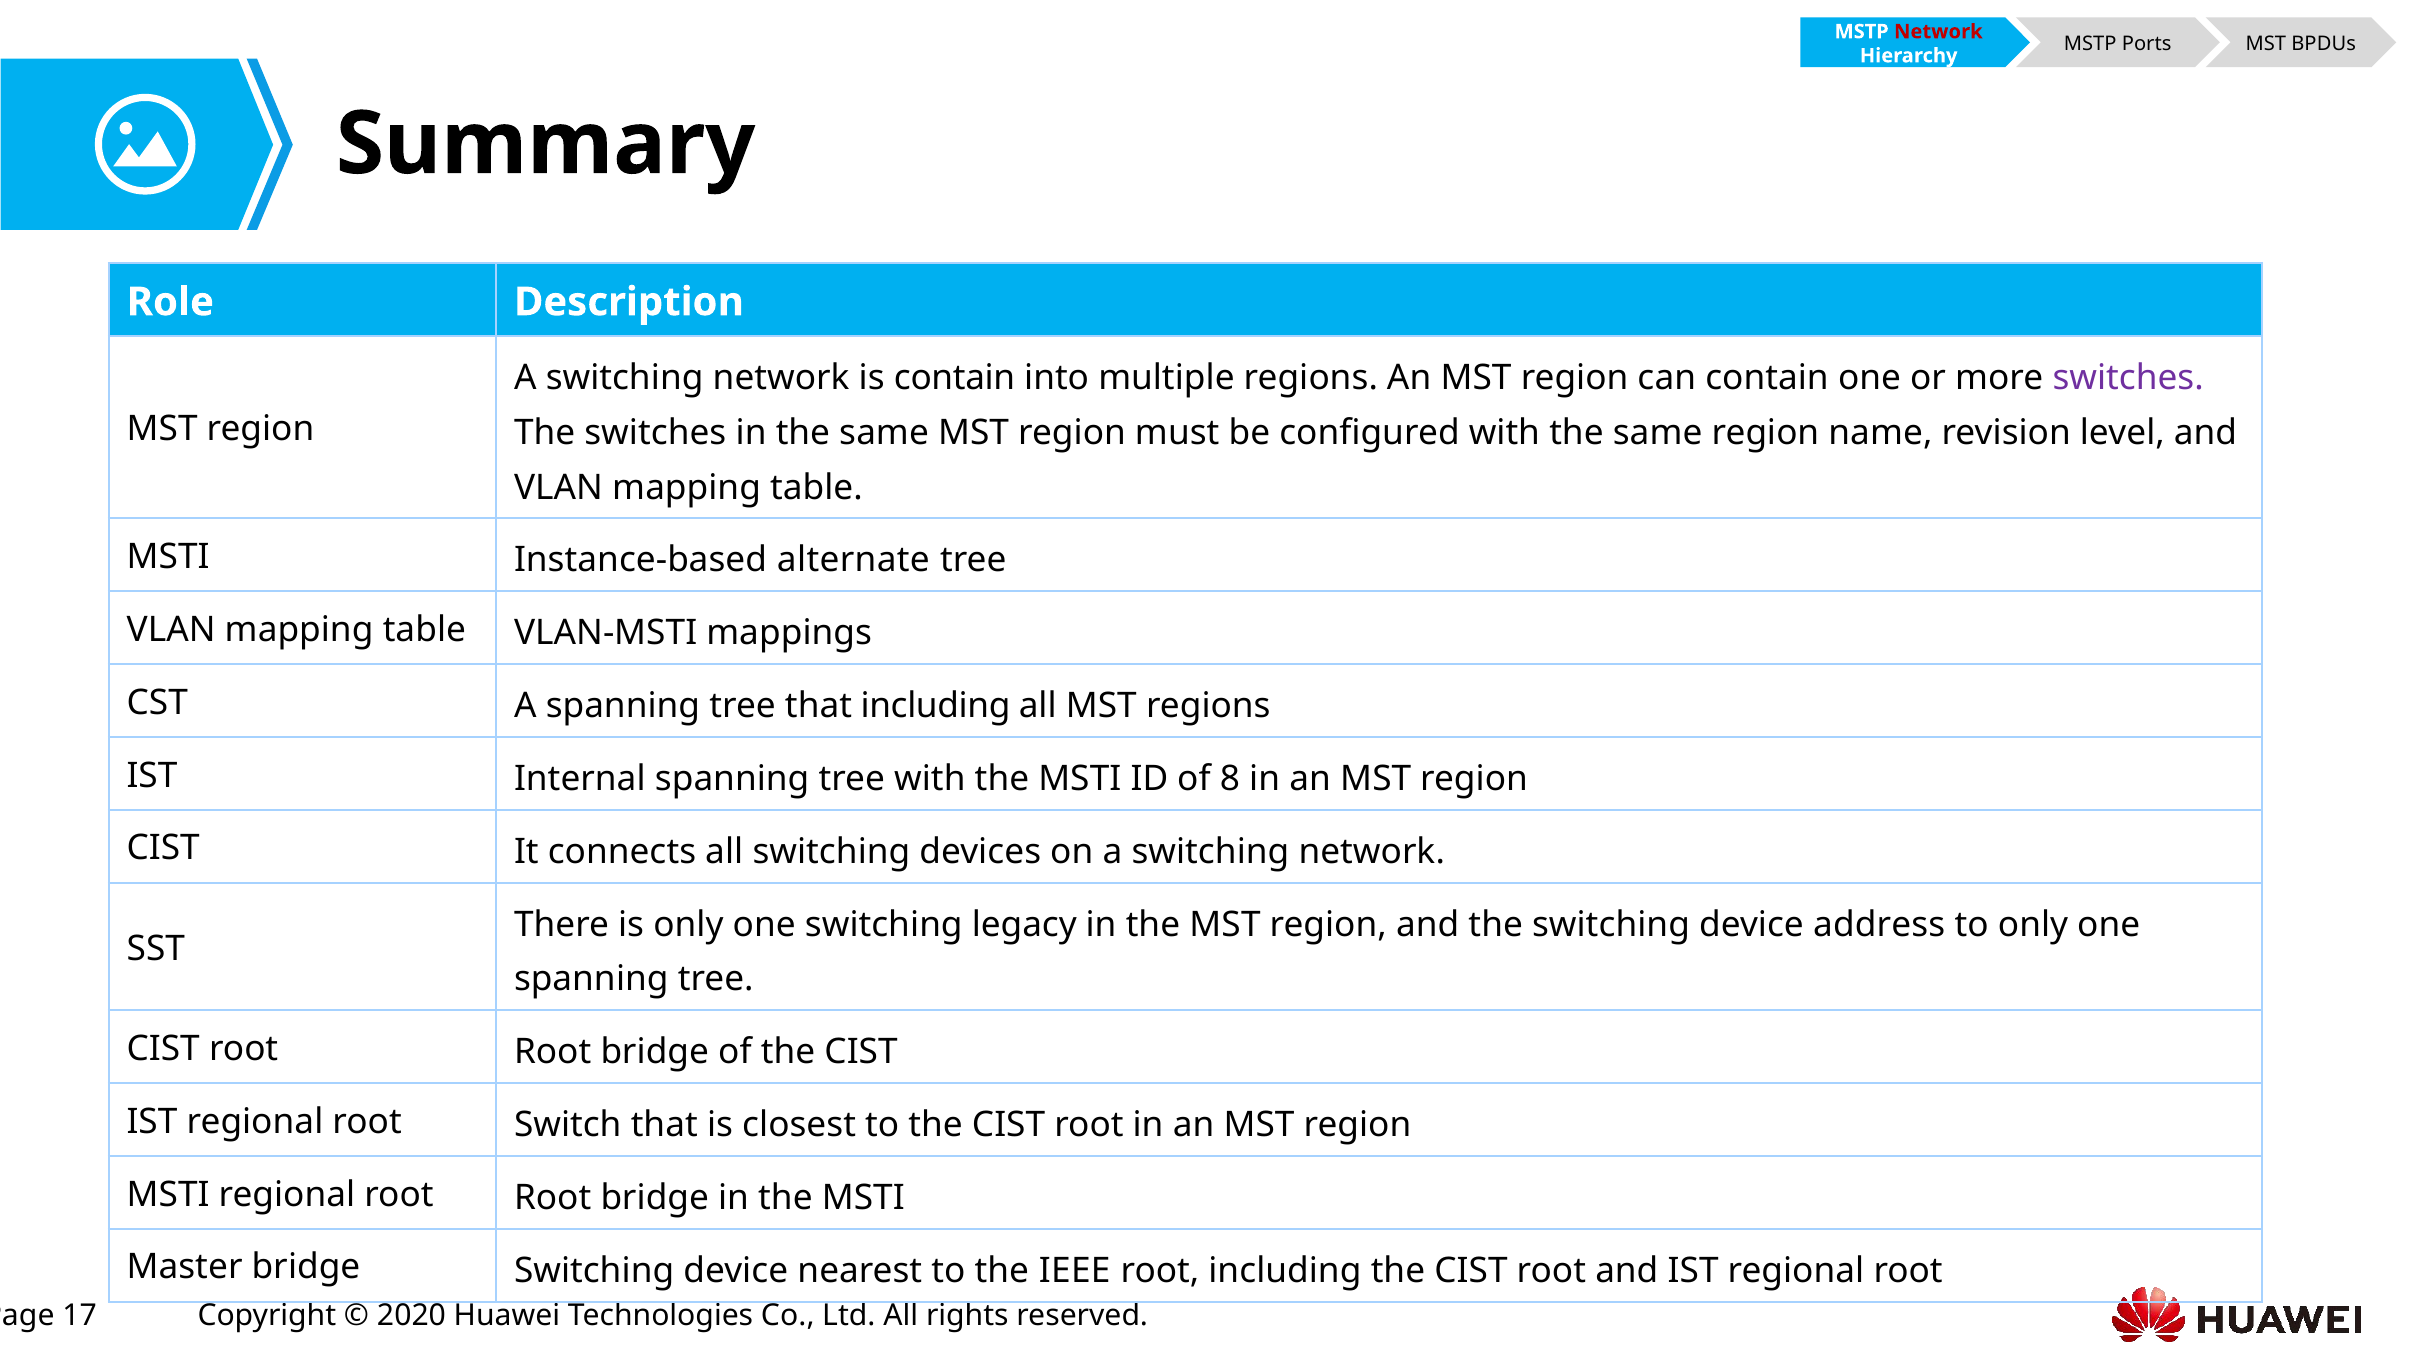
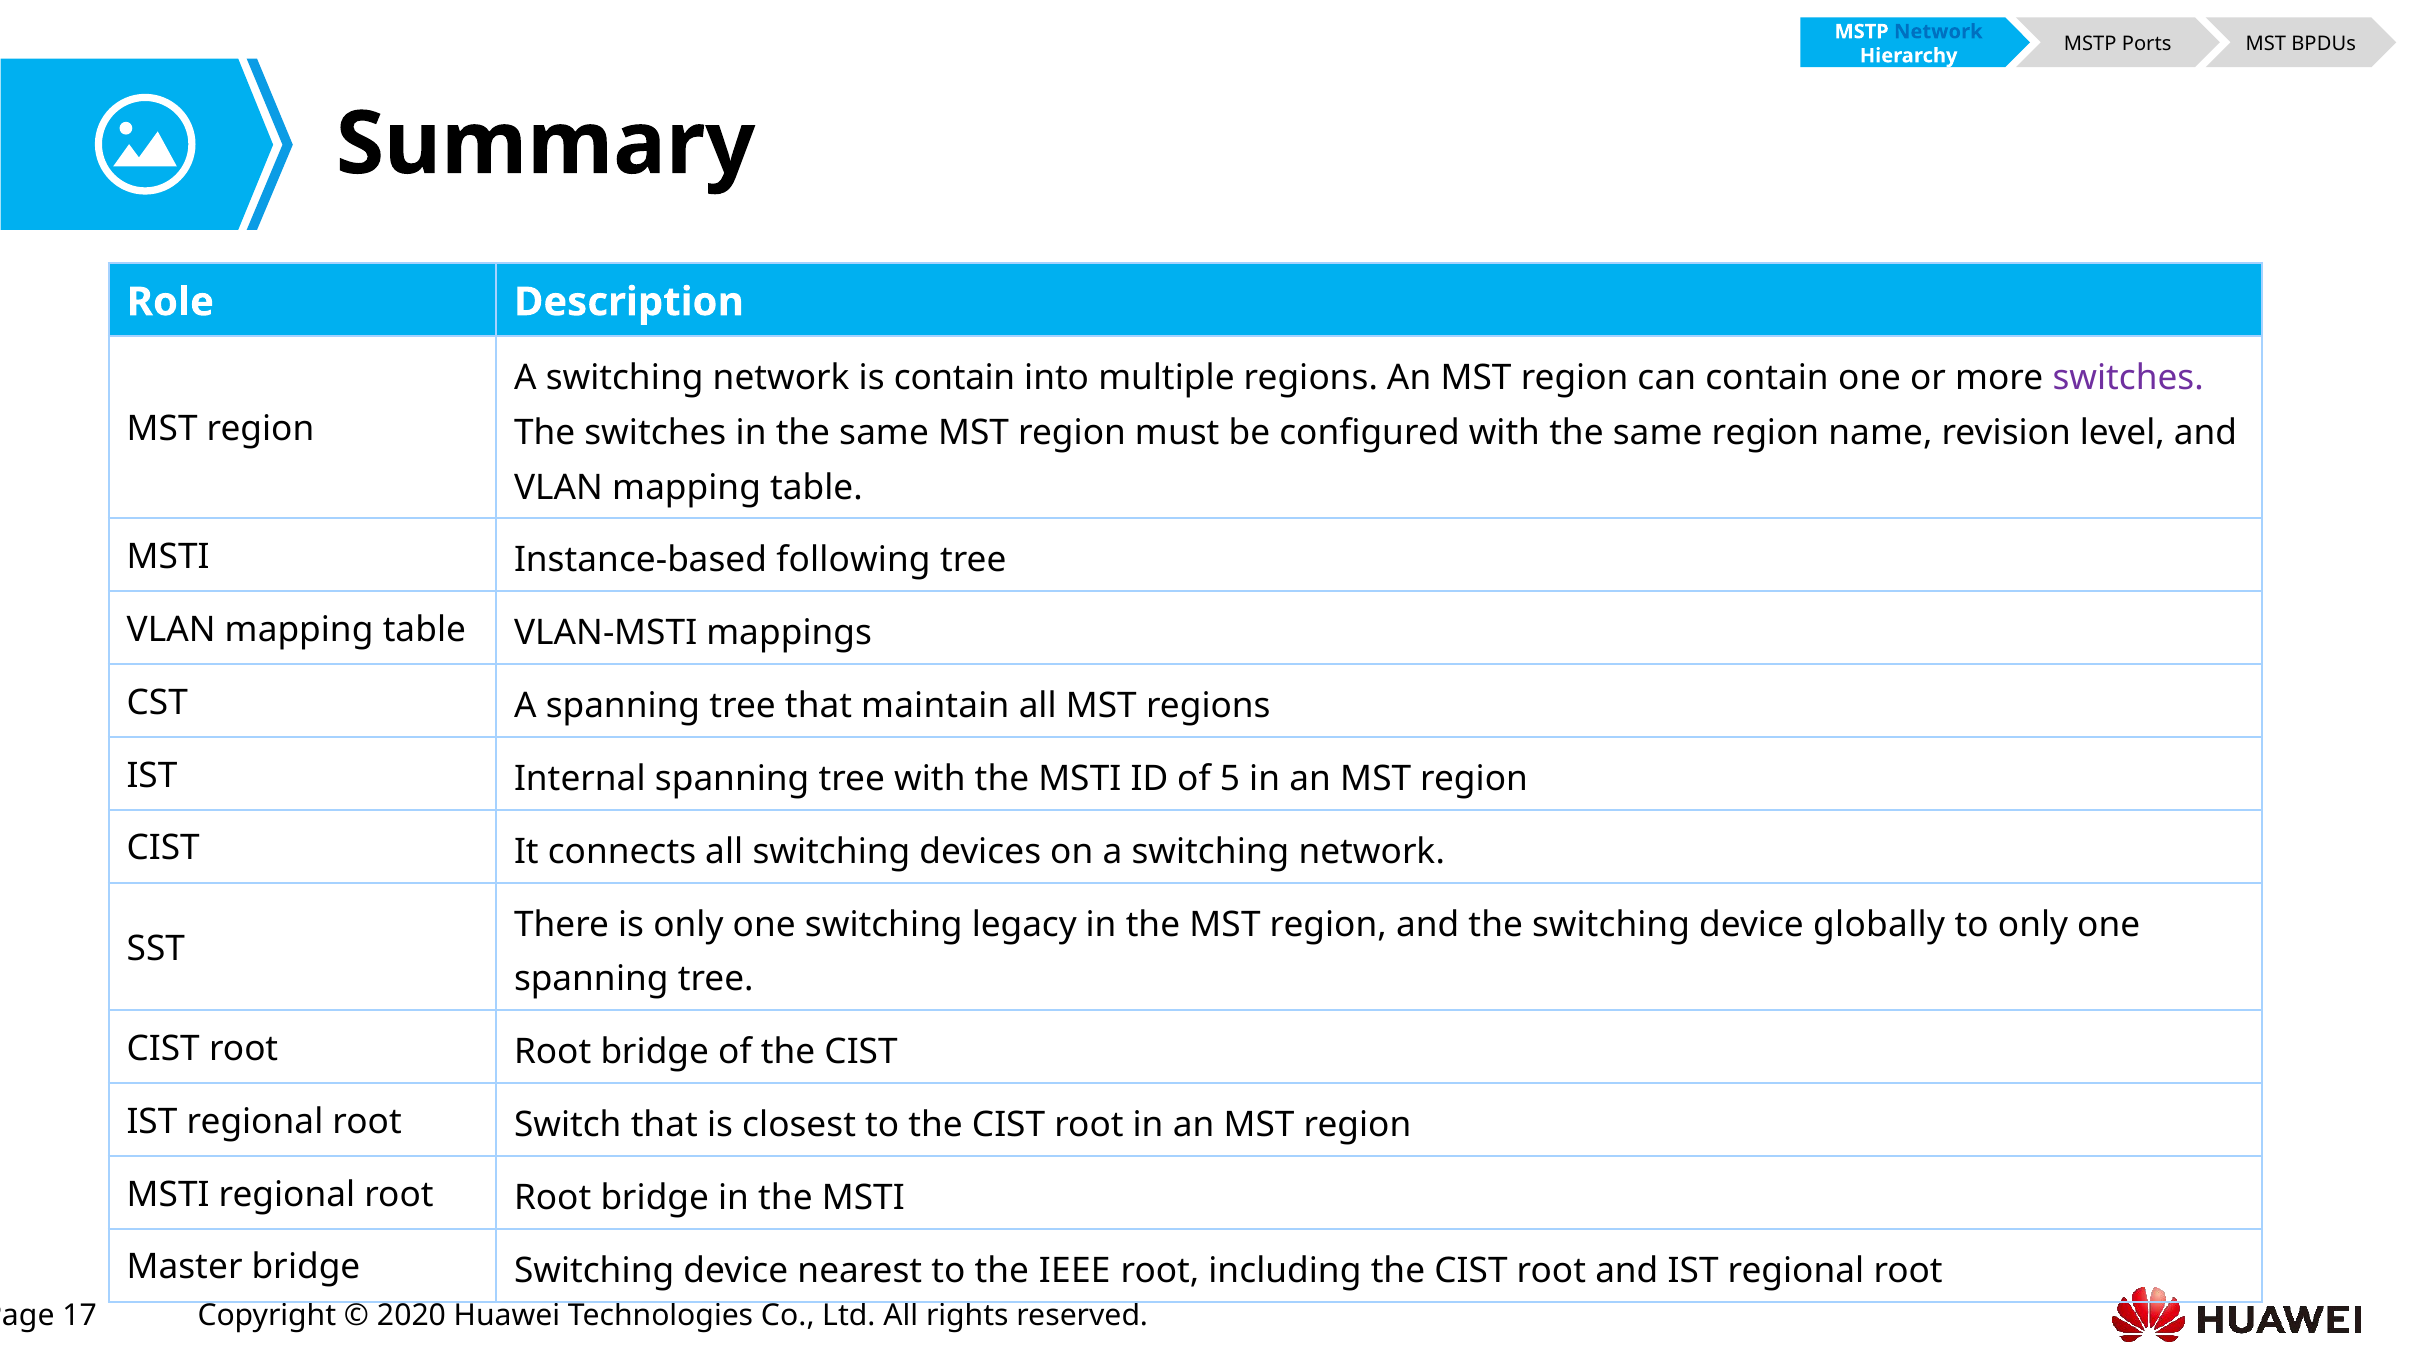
Network colour: red -> blue (1938, 32)
alternate: alternate -> following (853, 560)
that including: including -> maintain (935, 706)
8: 8 -> 5 (1230, 779)
address: address -> globally (1879, 924)
